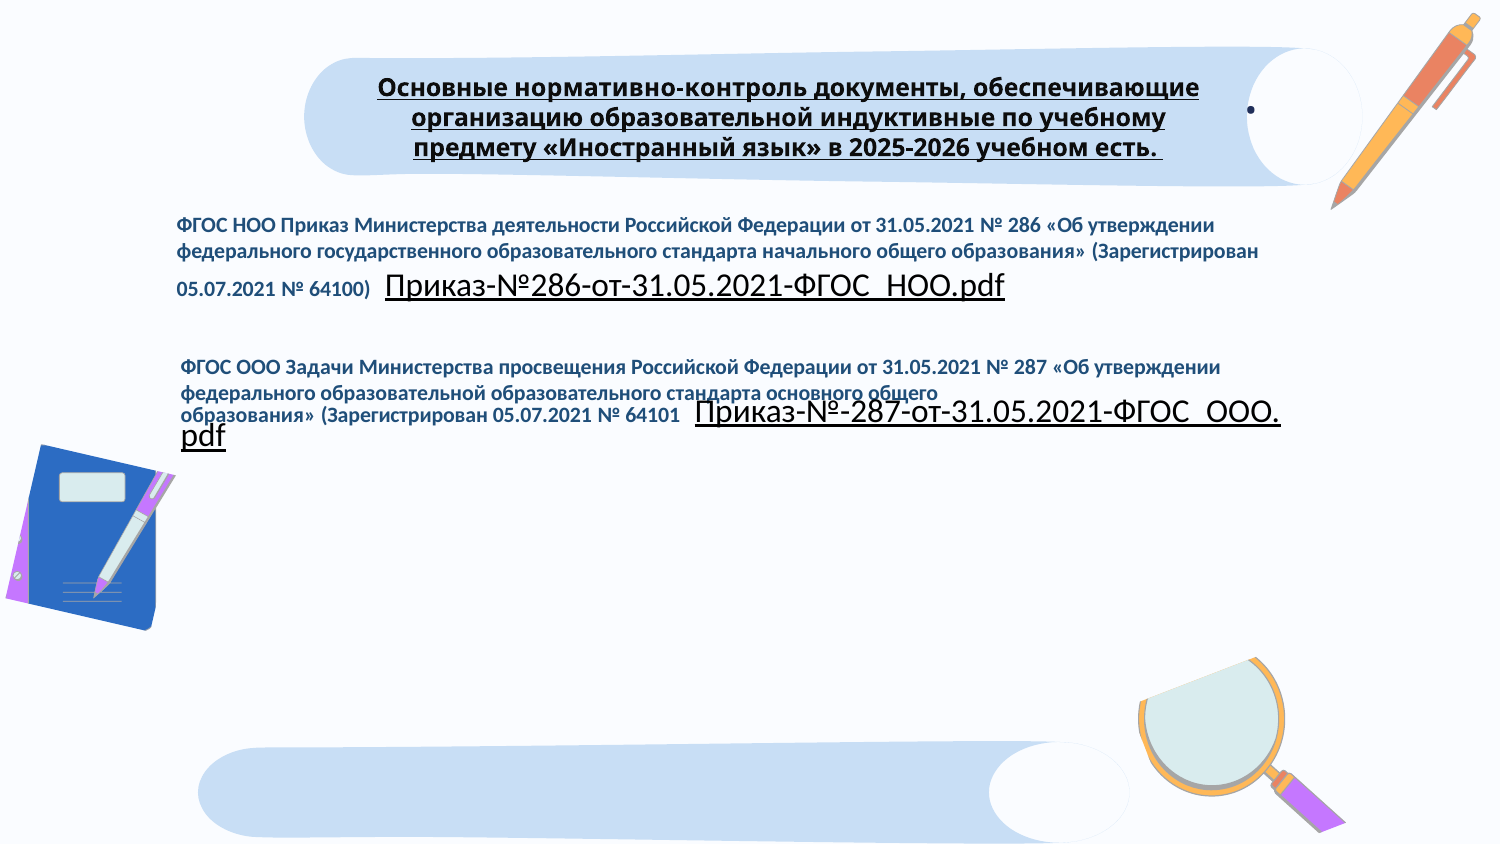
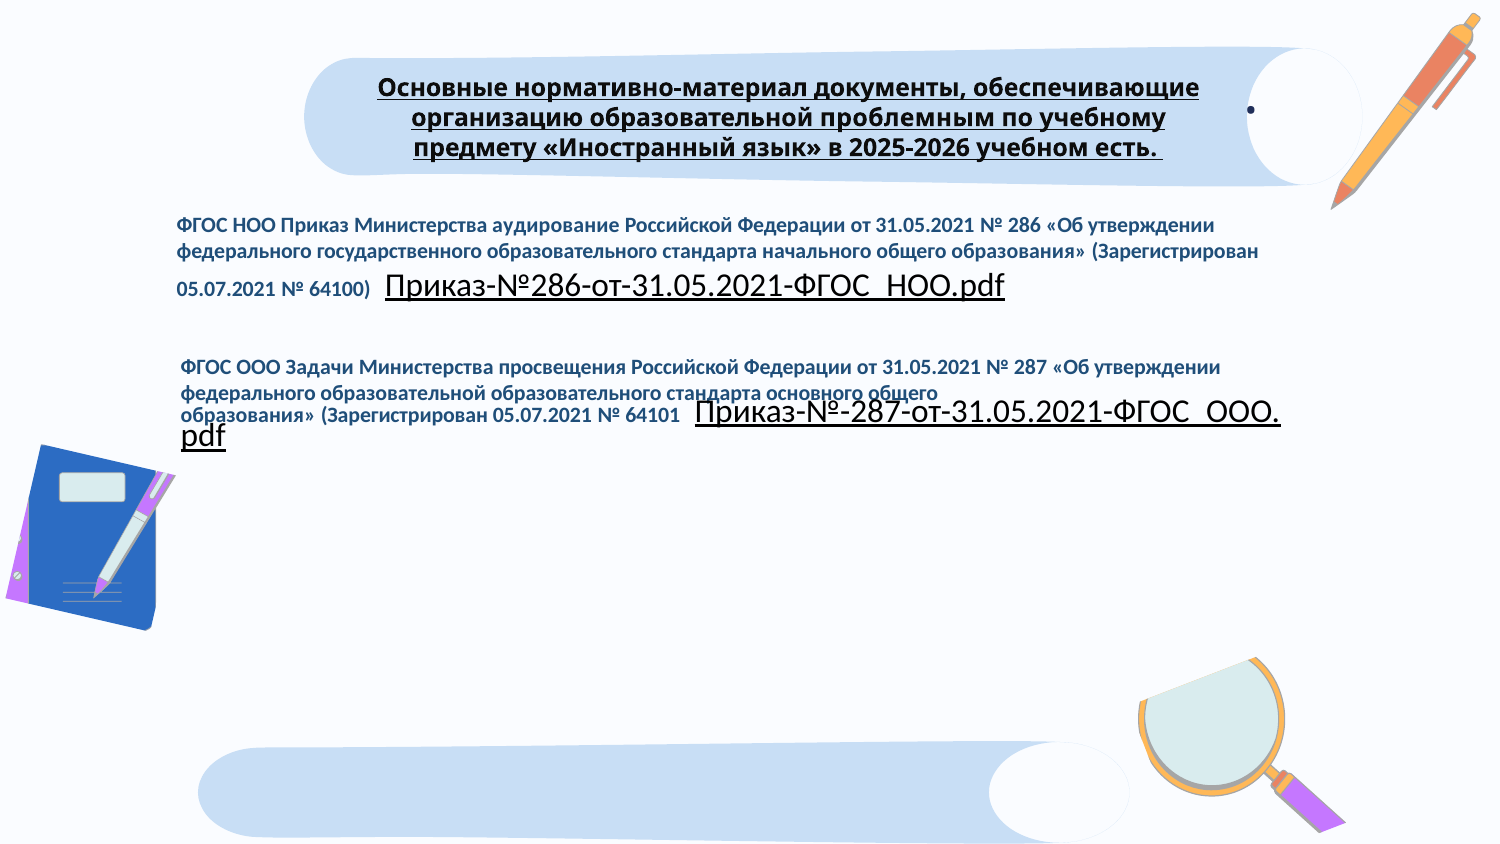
нормативно-контроль: нормативно-контроль -> нормативно-материал (661, 88)
индуктивные: индуктивные -> проблемным (907, 118)
деятельности: деятельности -> аудирование (556, 225)
